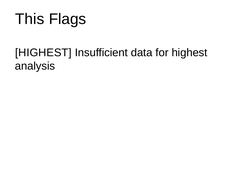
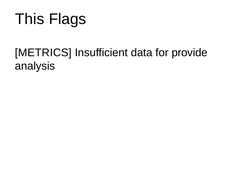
HIGHEST: HIGHEST -> METRICS (43, 52)
for highest: highest -> provide (190, 52)
